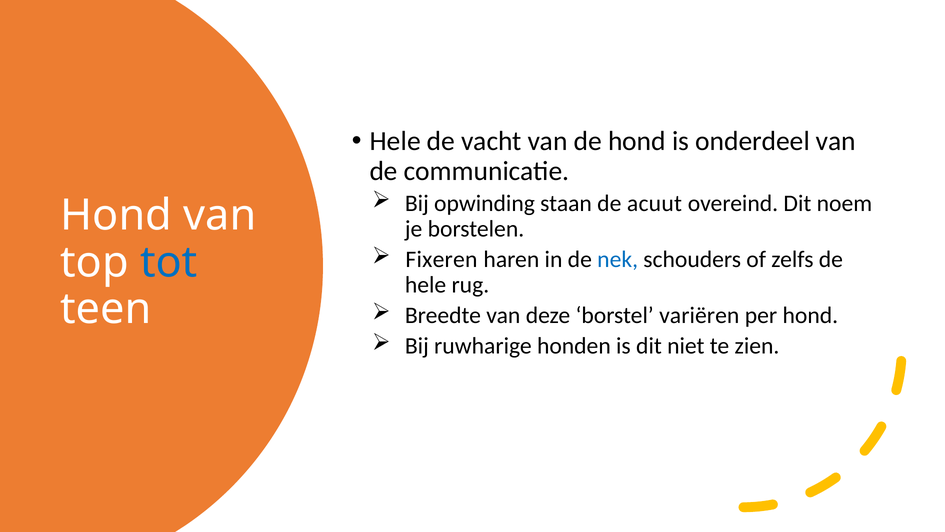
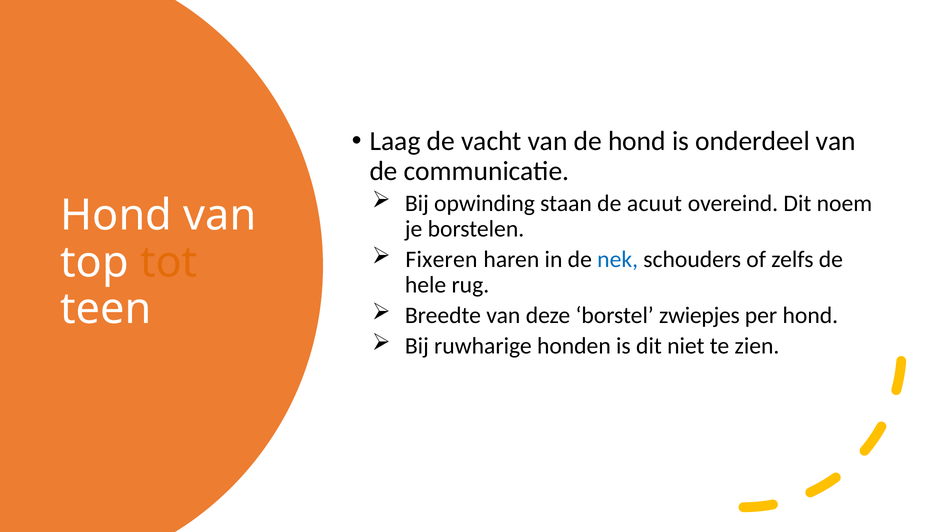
Hele: Hele -> Laag (395, 141)
tot colour: blue -> orange (169, 262)
variëren: variëren -> zwiepjes (699, 315)
